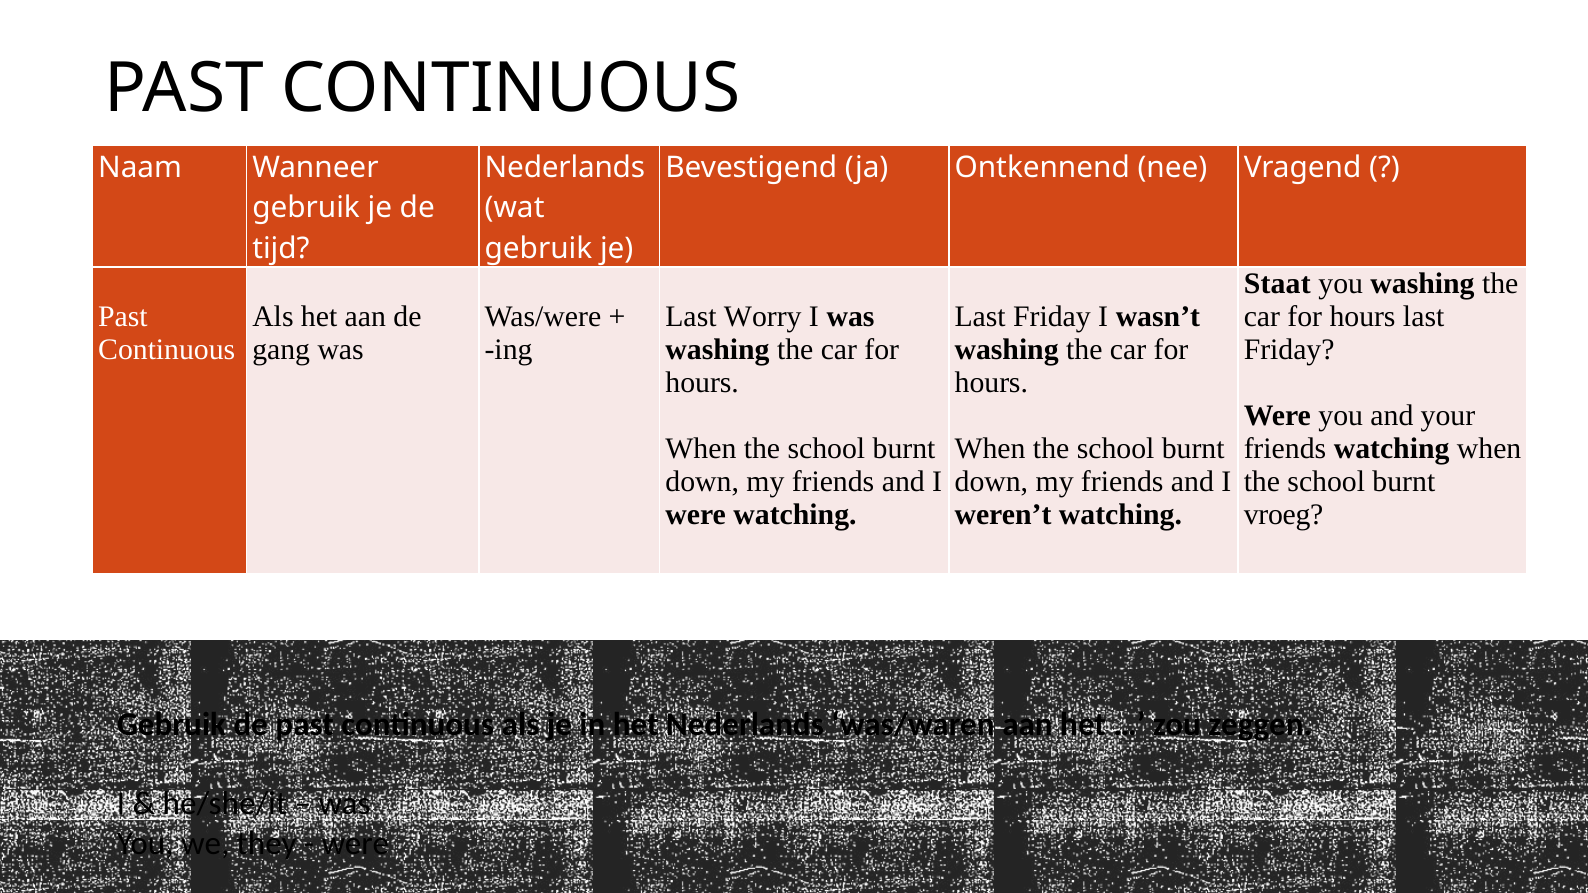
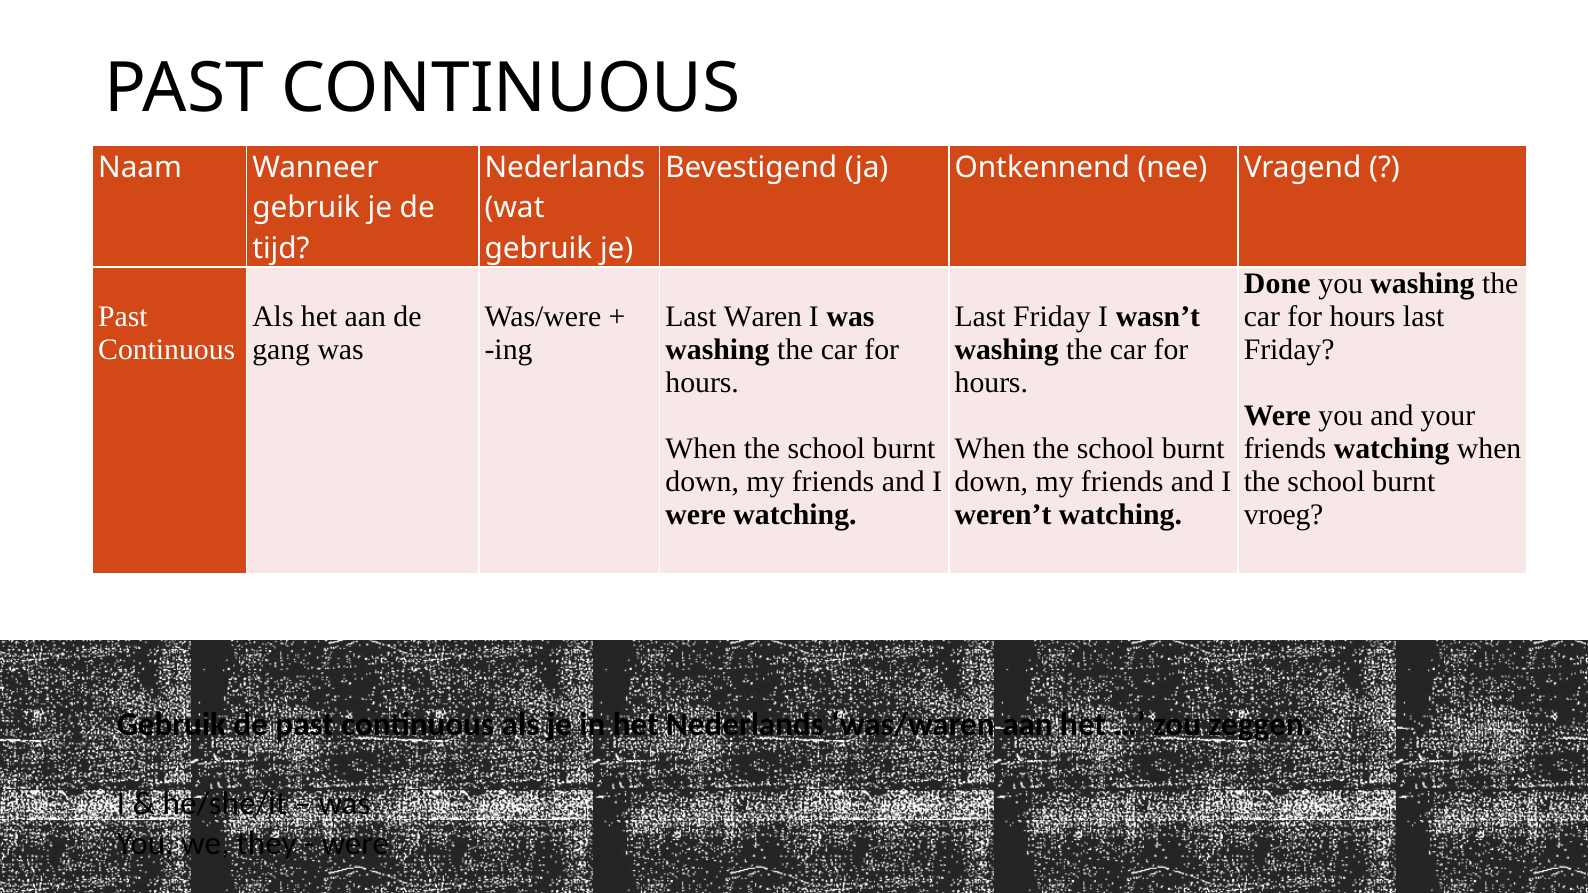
Staat: Staat -> Done (1277, 284)
Worry: Worry -> Waren (763, 317)
